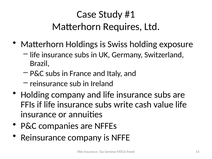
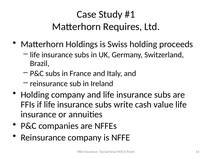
exposure: exposure -> proceeds (176, 44)
